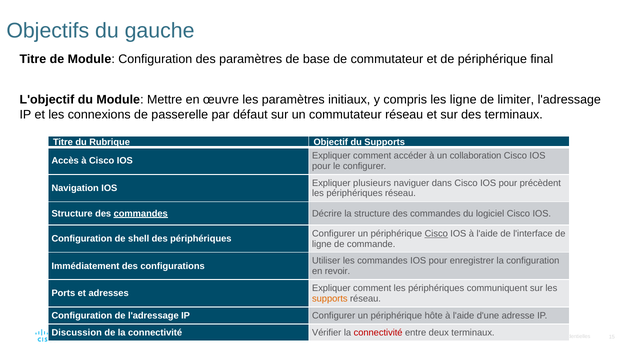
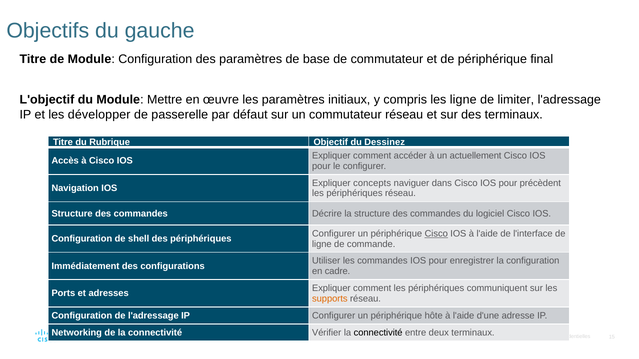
connexions: connexions -> développer (99, 115)
du Supports: Supports -> Dessinez (385, 142)
collaboration: collaboration -> actuellement (476, 156)
plusieurs: plusieurs -> concepts (372, 183)
commandes underline: present -> none (141, 214)
revoir: revoir -> cadre (337, 272)
Discussion: Discussion -> Networking (77, 333)
connectivité colour: red -> black (378, 333)
